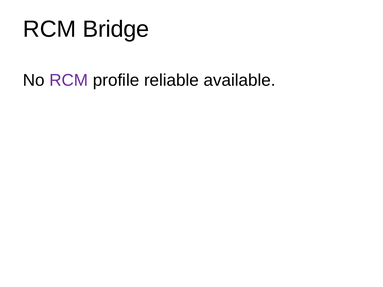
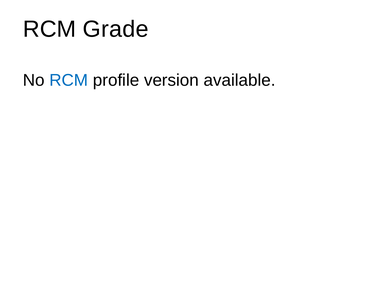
Bridge: Bridge -> Grade (116, 29)
RCM colour: purple -> blue (69, 80)
reliable: reliable -> version (171, 80)
